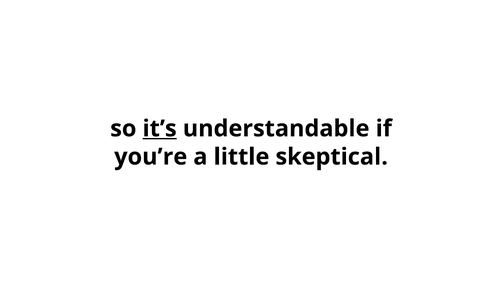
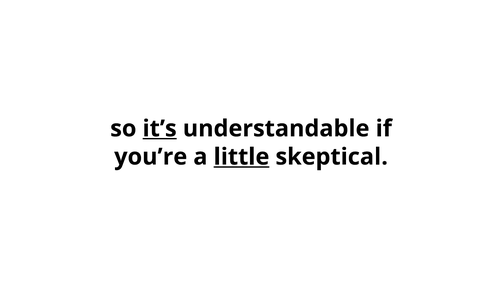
little underline: none -> present (241, 157)
